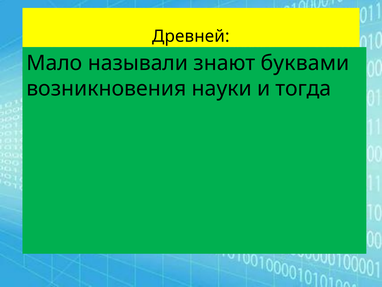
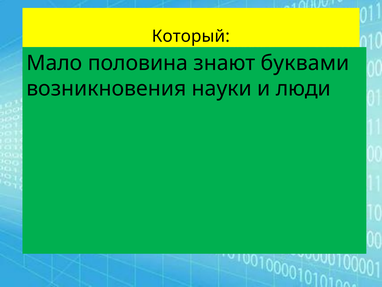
Древней: Древней -> Который (191, 36)
называли: называли -> половина (138, 63)
тогда: тогда -> люди (303, 89)
